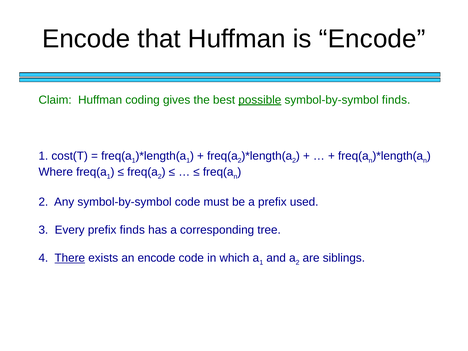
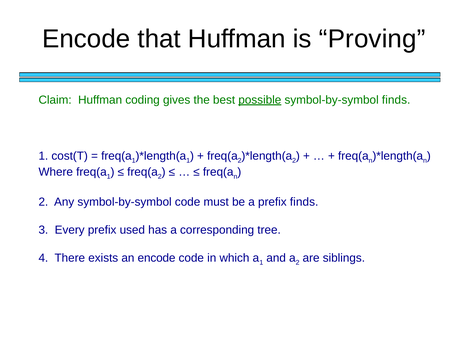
is Encode: Encode -> Proving (372, 39)
prefix used: used -> finds (304, 202)
prefix finds: finds -> used (132, 230)
There underline: present -> none (70, 258)
